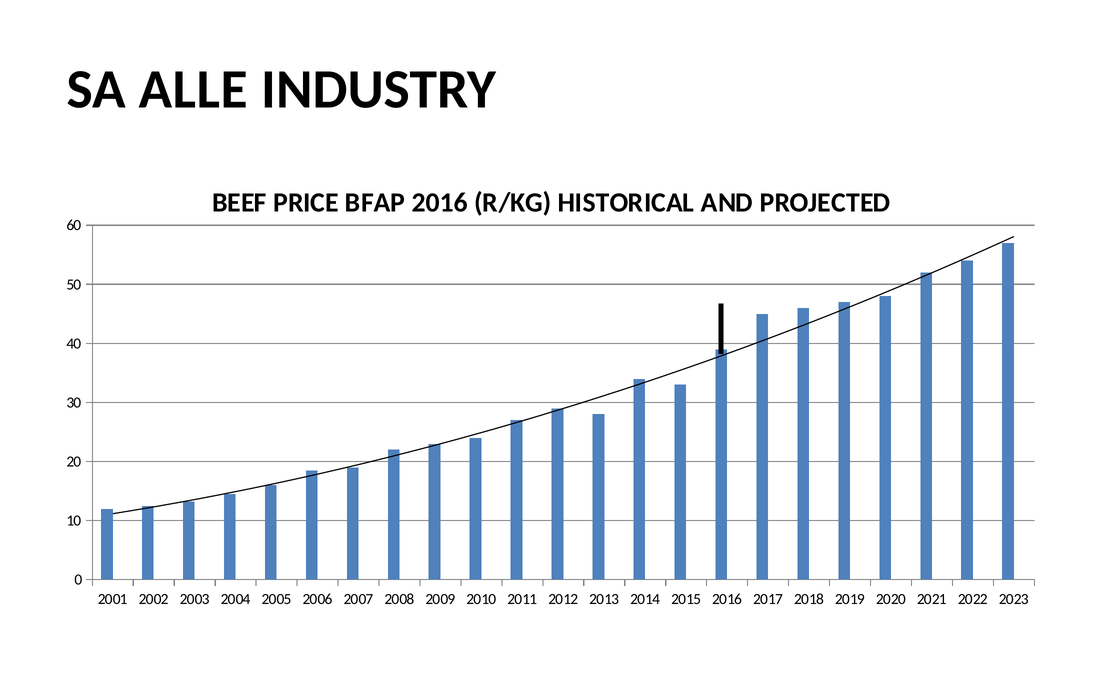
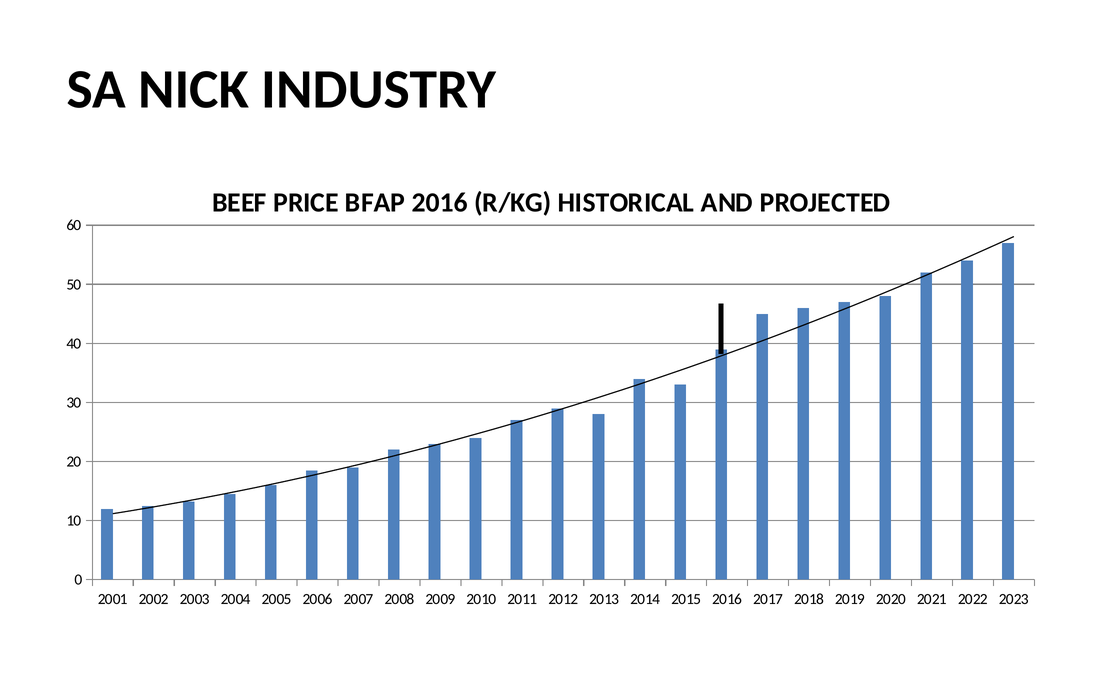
ALLE: ALLE -> NICK (194, 89)
